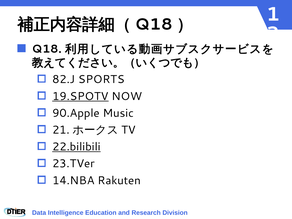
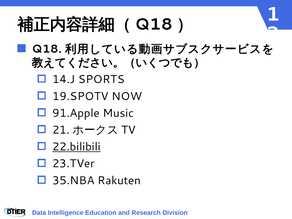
82.J: 82.J -> 14.J (64, 79)
19.SPOTV underline: present -> none (80, 96)
90.Apple: 90.Apple -> 91.Apple (76, 113)
14.NBA: 14.NBA -> 35.NBA (73, 180)
